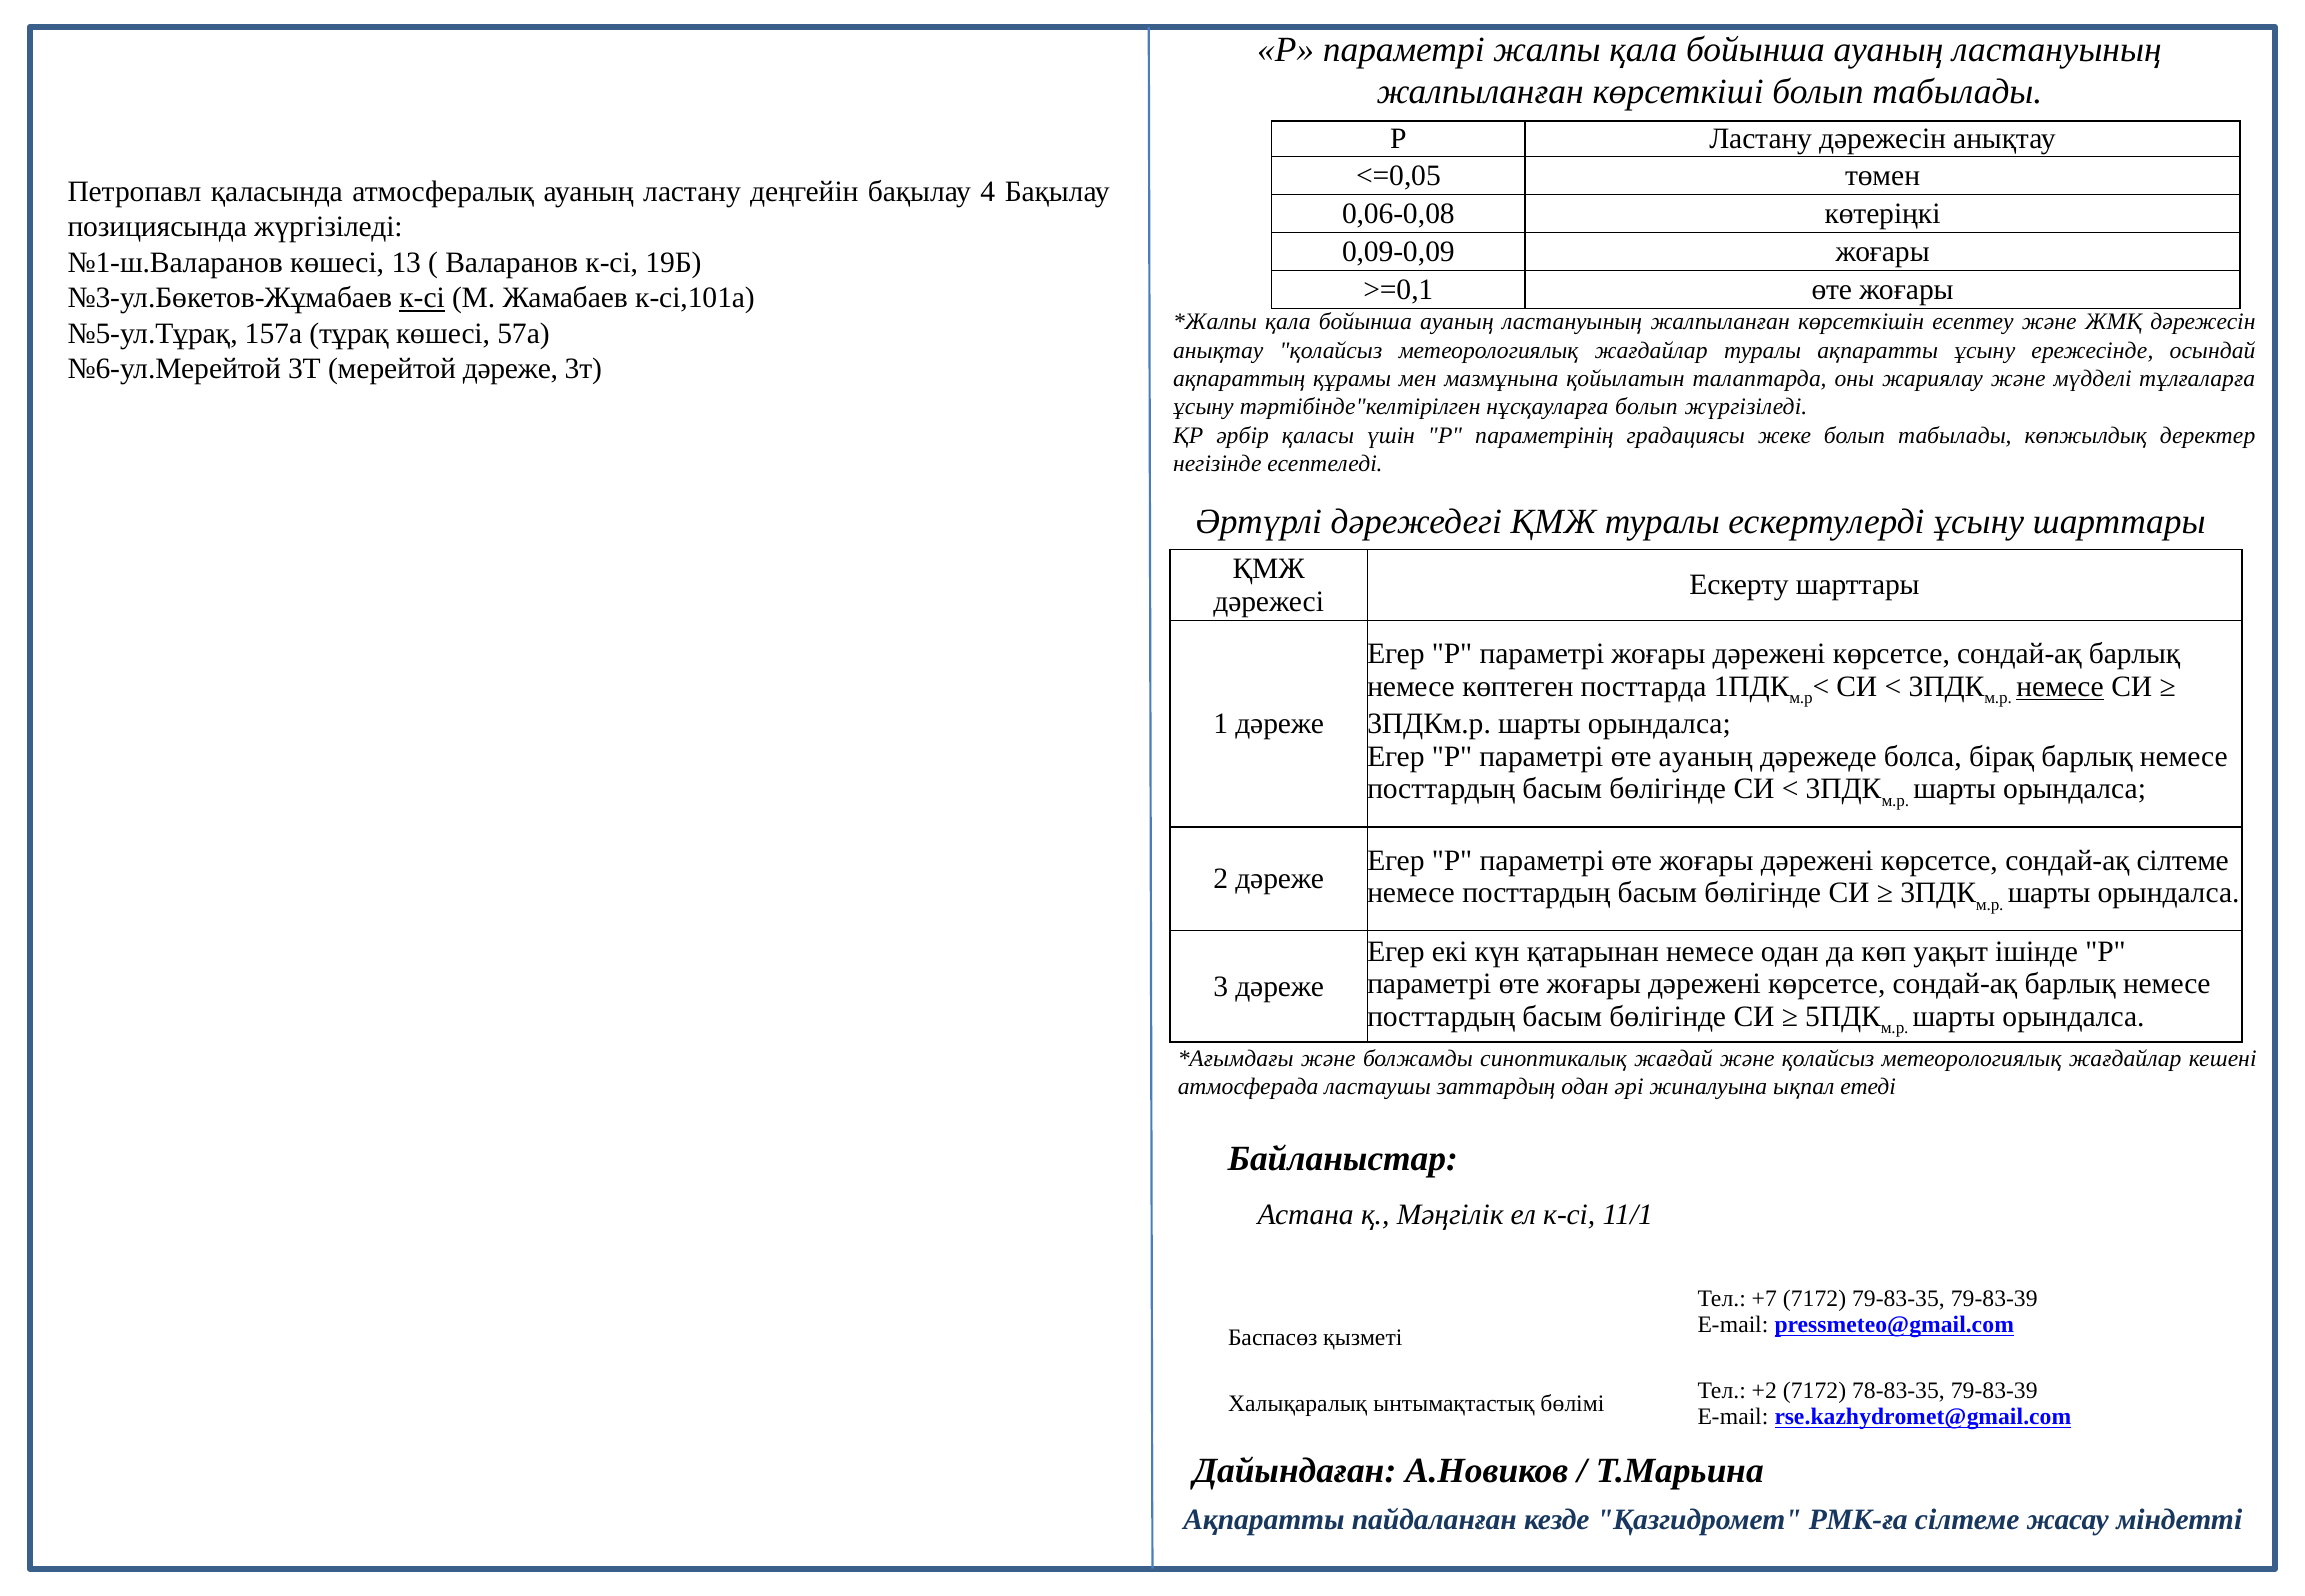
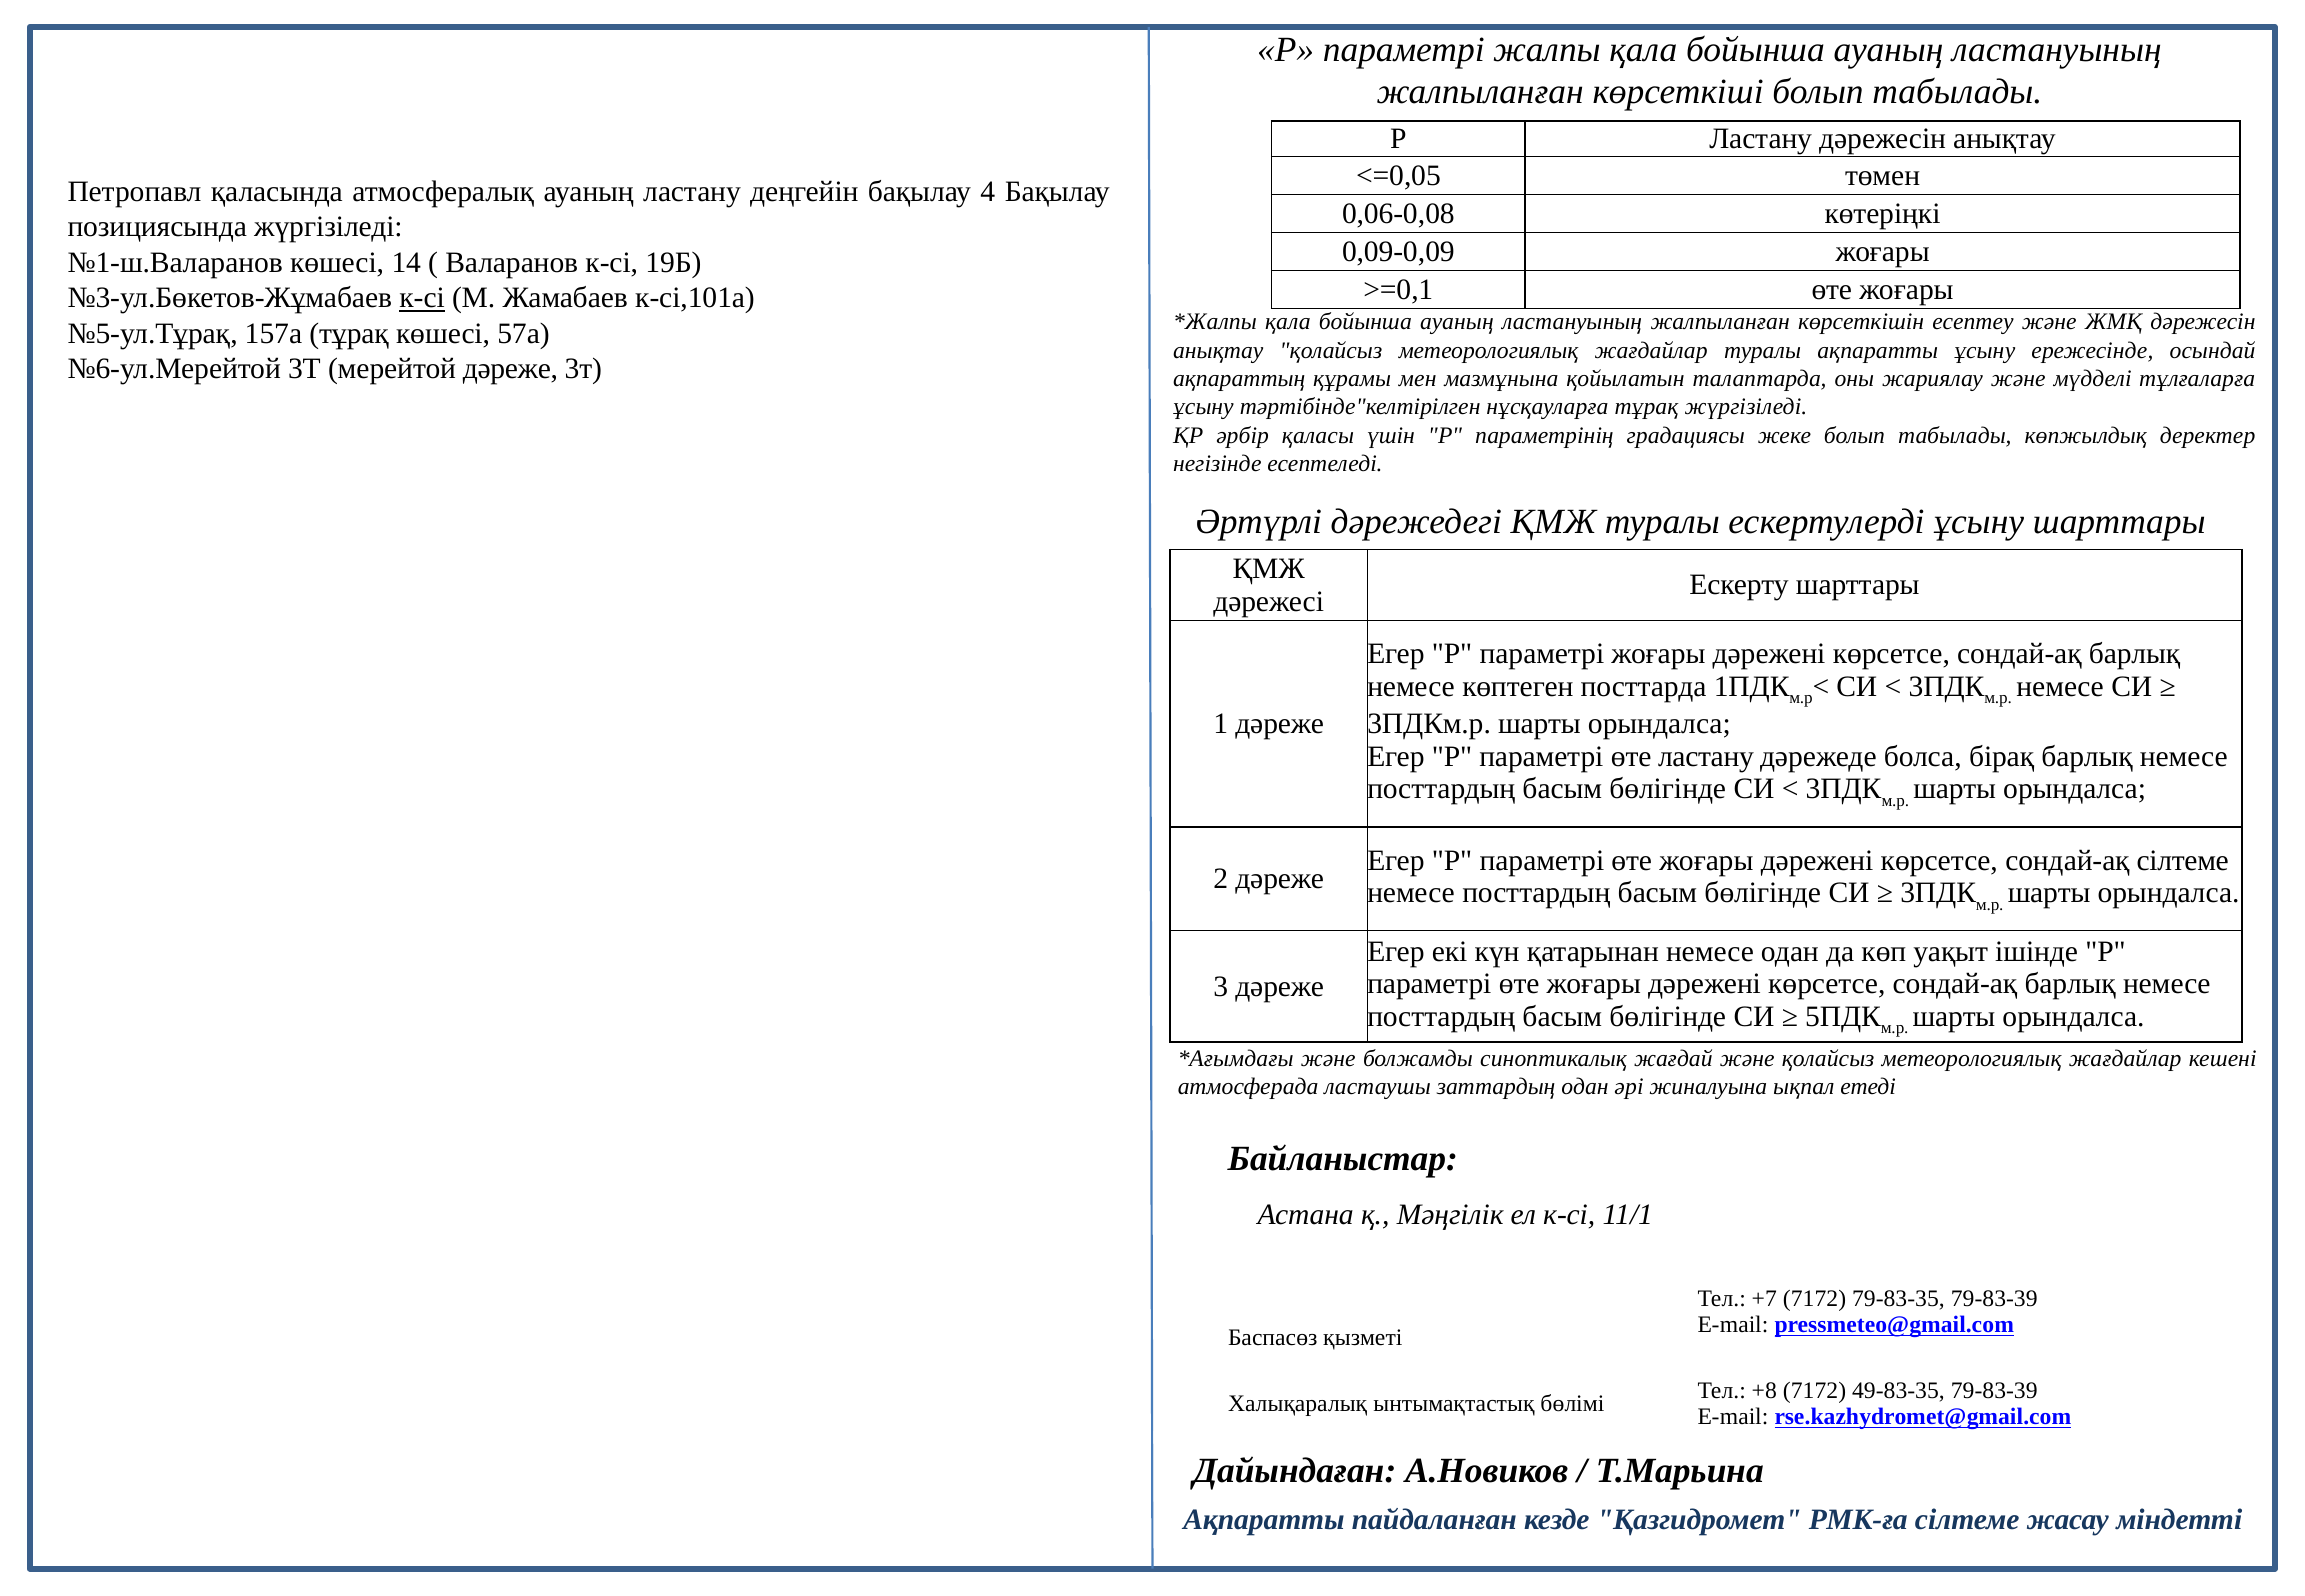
13: 13 -> 14 (406, 262)
нұсқауларға болып: болып -> тұрақ (1646, 407)
немесе underline: present -> none (2060, 687)
өте ауаның: ауаның -> ластану (1706, 756)
+2: +2 -> +8 (1764, 1390)
78-83-35: 78-83-35 -> 49-83-35 (1898, 1390)
